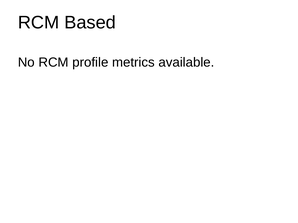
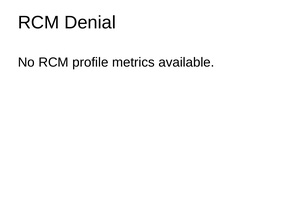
Based: Based -> Denial (90, 23)
